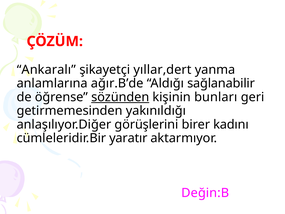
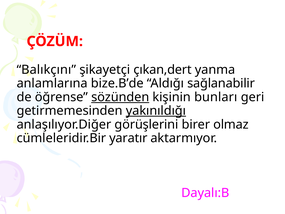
Ankaralı: Ankaralı -> Balıkçını (46, 70)
yıllar,dert: yıllar,dert -> çıkan,dert (163, 70)
ağır.B’de: ağır.B’de -> bize.B’de (117, 83)
yakınıldığı underline: none -> present (156, 111)
kadını: kadını -> olmaz (231, 124)
Değin:B: Değin:B -> Dayalı:B (205, 193)
